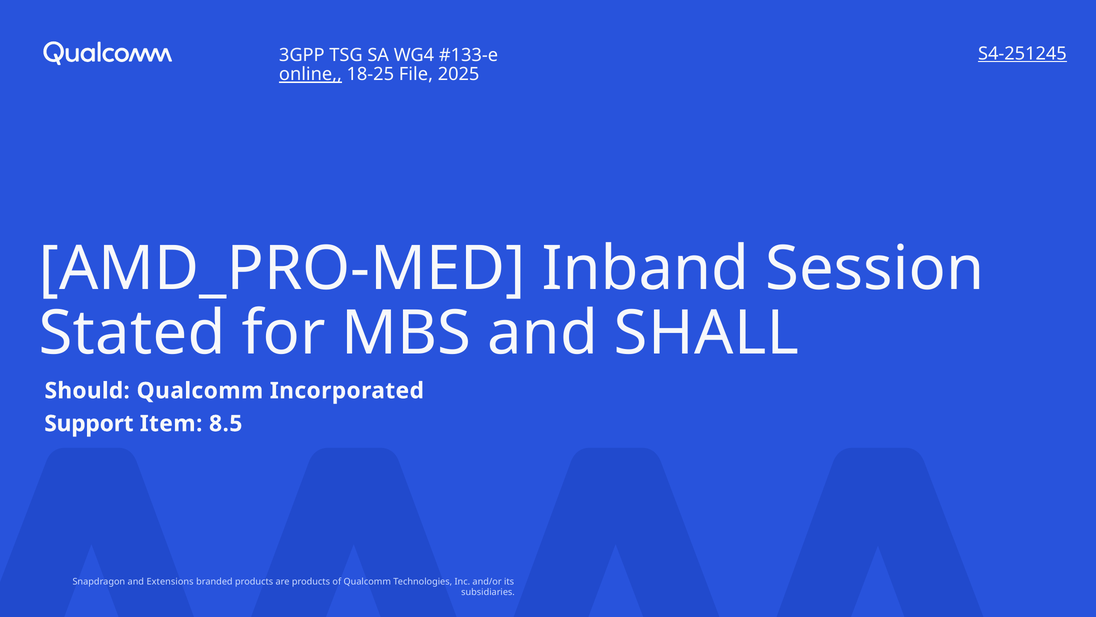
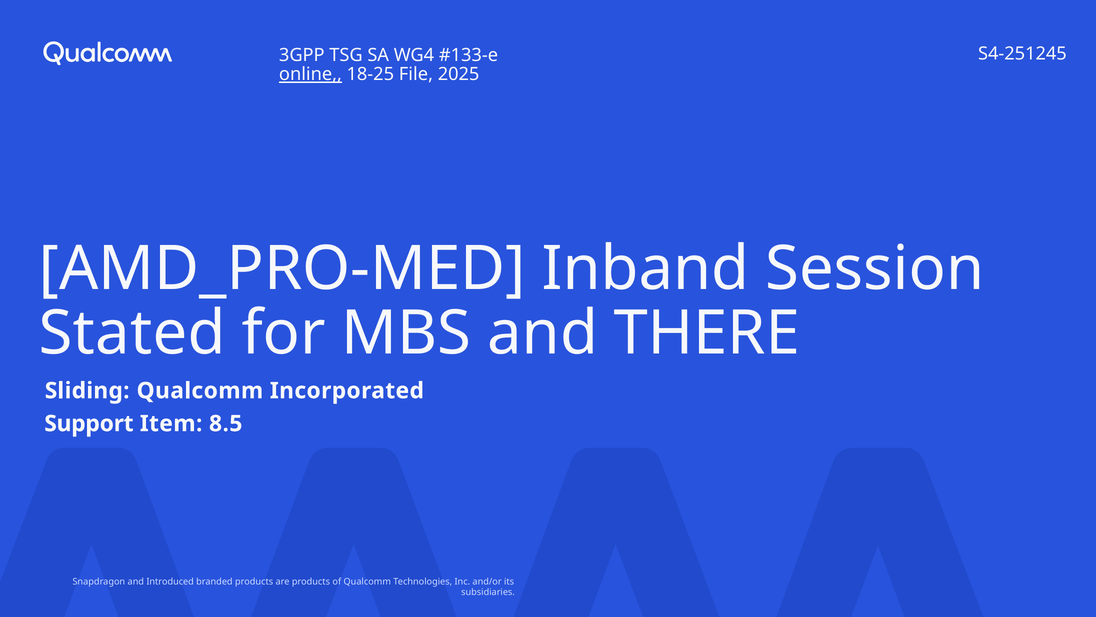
S4-251245 underline: present -> none (1022, 54)
SHALL: SHALL -> THERE (707, 333)
Should: Should -> Sliding (87, 390)
Extensions: Extensions -> Introduced (170, 581)
